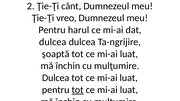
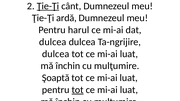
Ţie-Ţi underline: none -> present (48, 6)
vreo: vreo -> ardă (66, 18)
şoaptă: şoaptă -> dulcea (56, 54)
Dulcea: Dulcea -> Şoaptă (56, 78)
